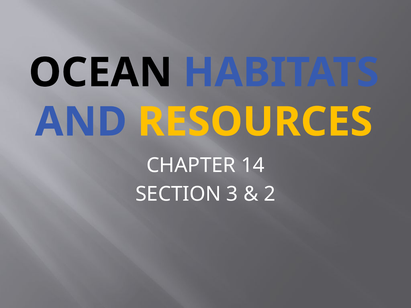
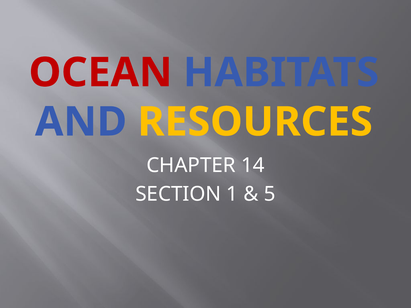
OCEAN colour: black -> red (101, 73)
3: 3 -> 1 (232, 194)
2: 2 -> 5 (270, 194)
